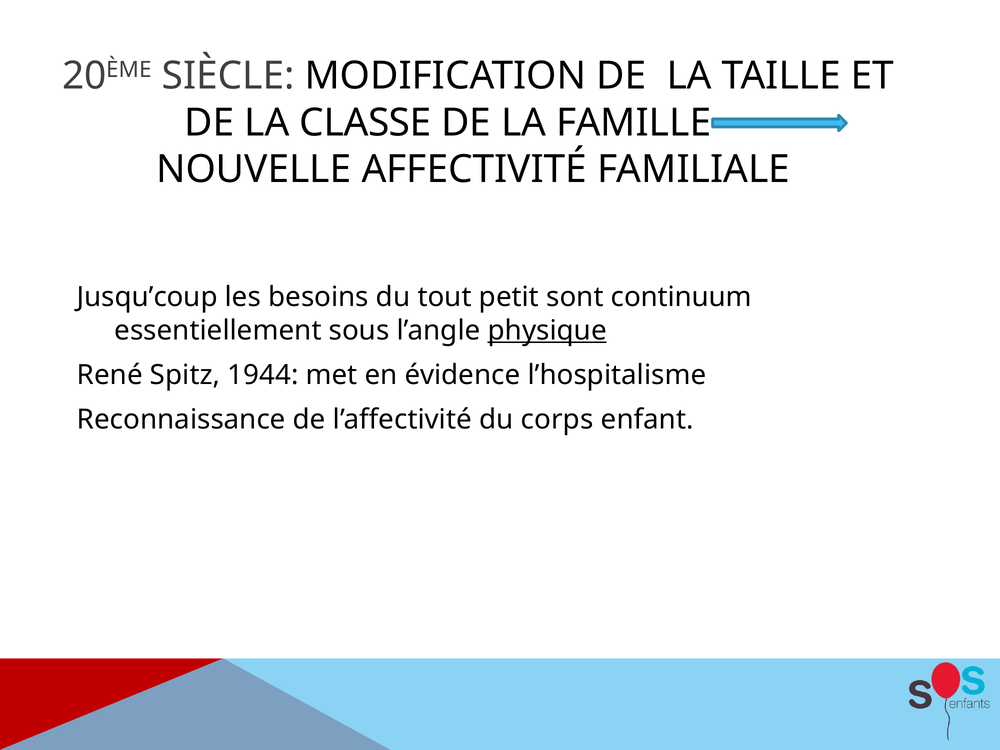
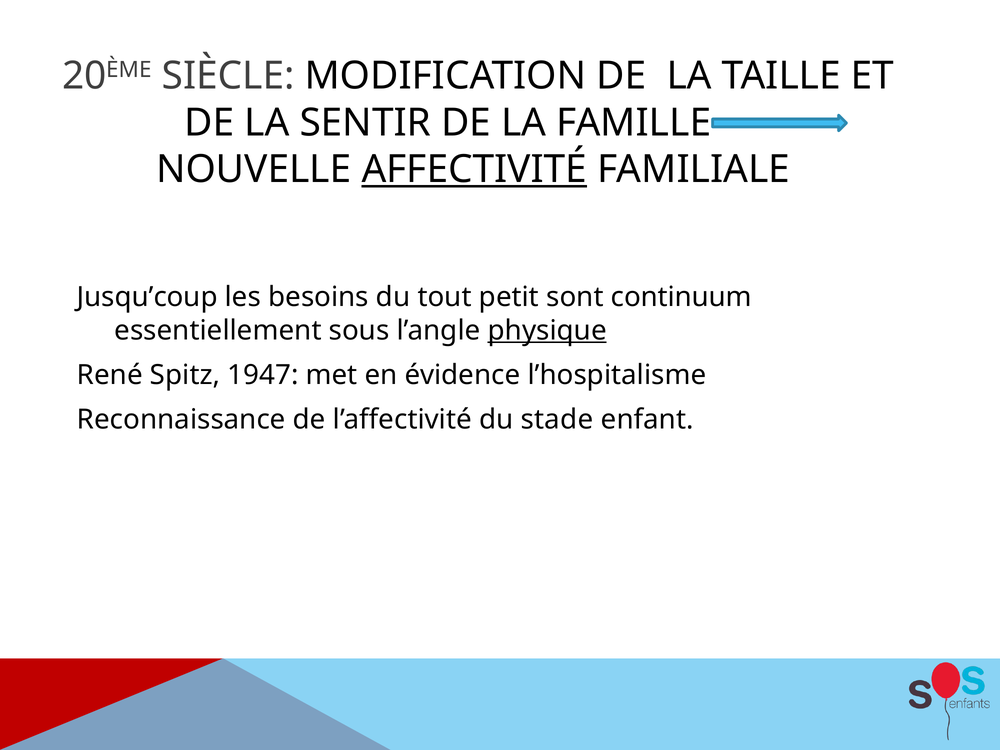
CLASSE: CLASSE -> SENTIR (365, 123)
AFFECTIVITÉ underline: none -> present (474, 169)
1944: 1944 -> 1947 (263, 375)
corps: corps -> stade (557, 419)
